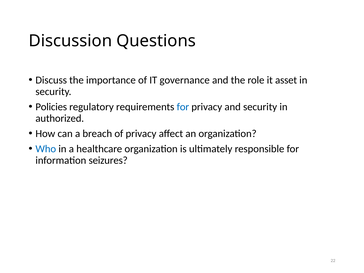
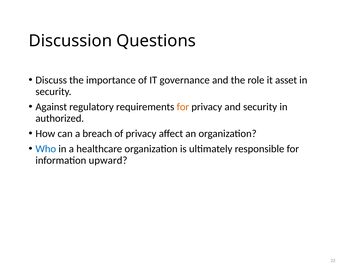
Policies: Policies -> Against (51, 107)
for colour: blue -> orange (183, 107)
seizures: seizures -> upward (108, 160)
